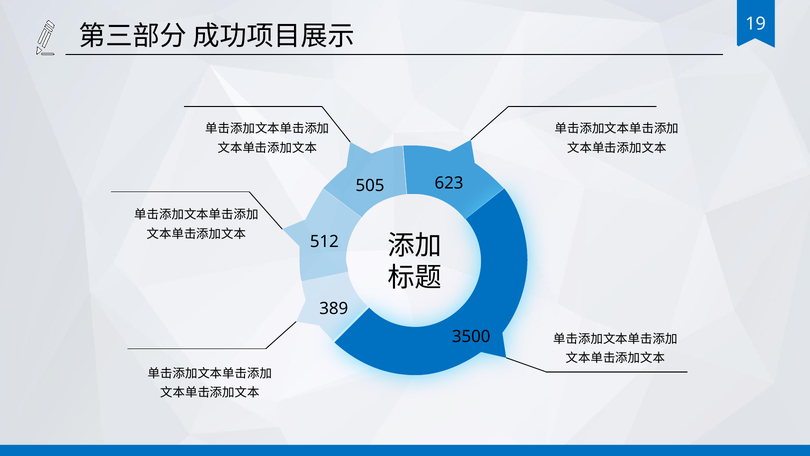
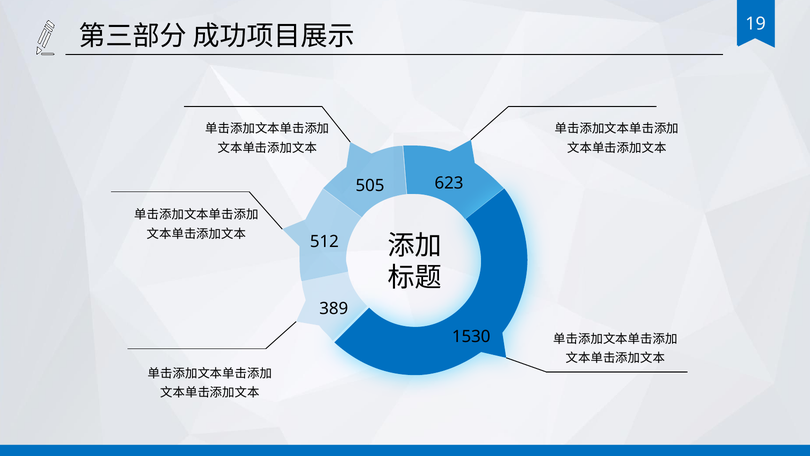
3500: 3500 -> 1530 (471, 336)
